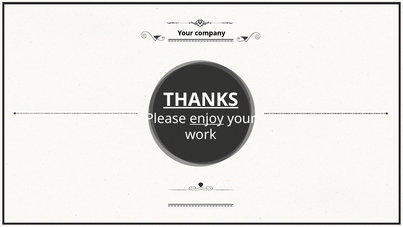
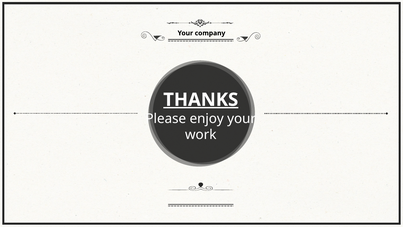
enjoy underline: present -> none (207, 118)
